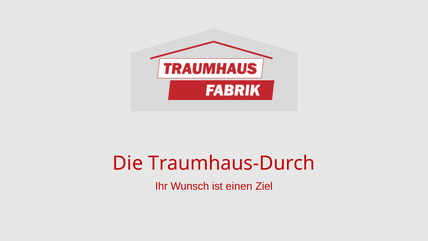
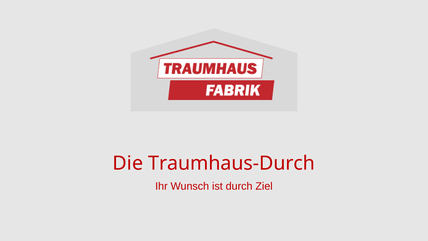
einen: einen -> durch (239, 186)
